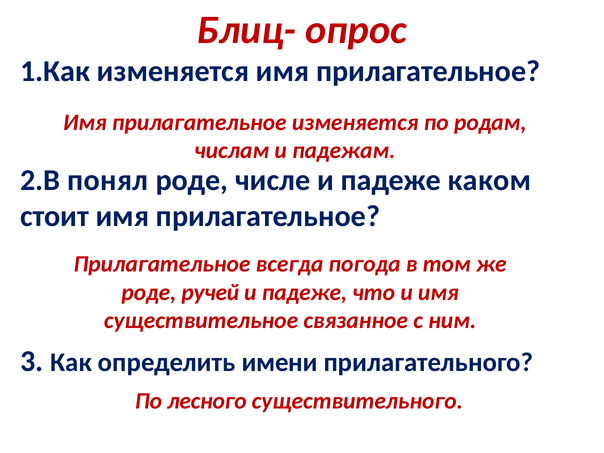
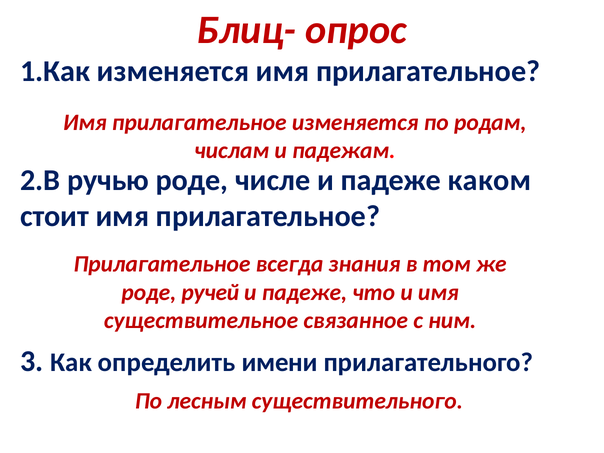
понял: понял -> ручью (108, 180)
погода: погода -> знания (365, 264)
лесного: лесного -> лесным (207, 401)
